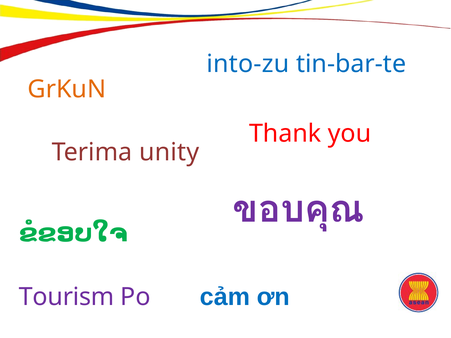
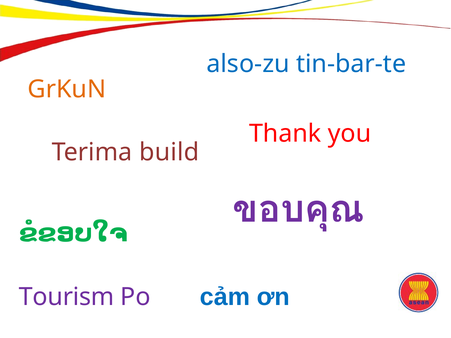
into-zu: into-zu -> also-zu (248, 64)
unity: unity -> build (169, 152)
